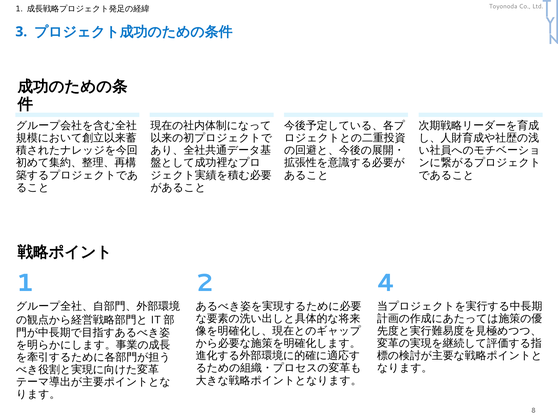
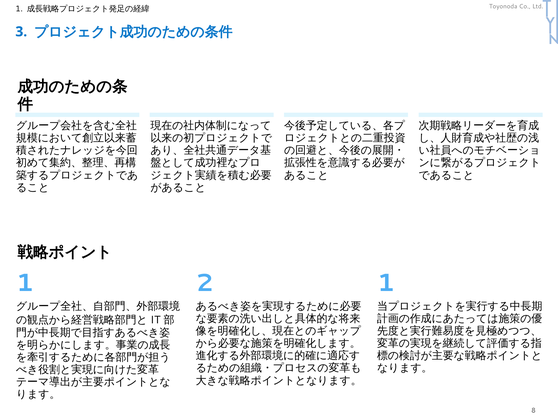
2 4: 4 -> 1 (386, 283)
